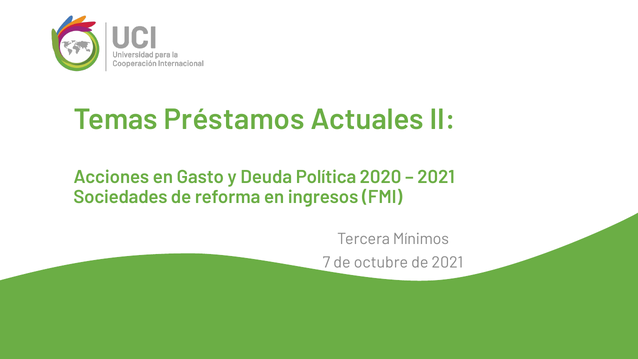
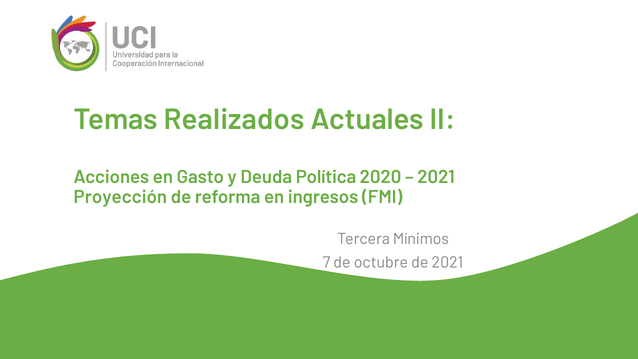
Préstamos: Préstamos -> Realizados (234, 119)
Sociedades: Sociedades -> Proyección (120, 197)
